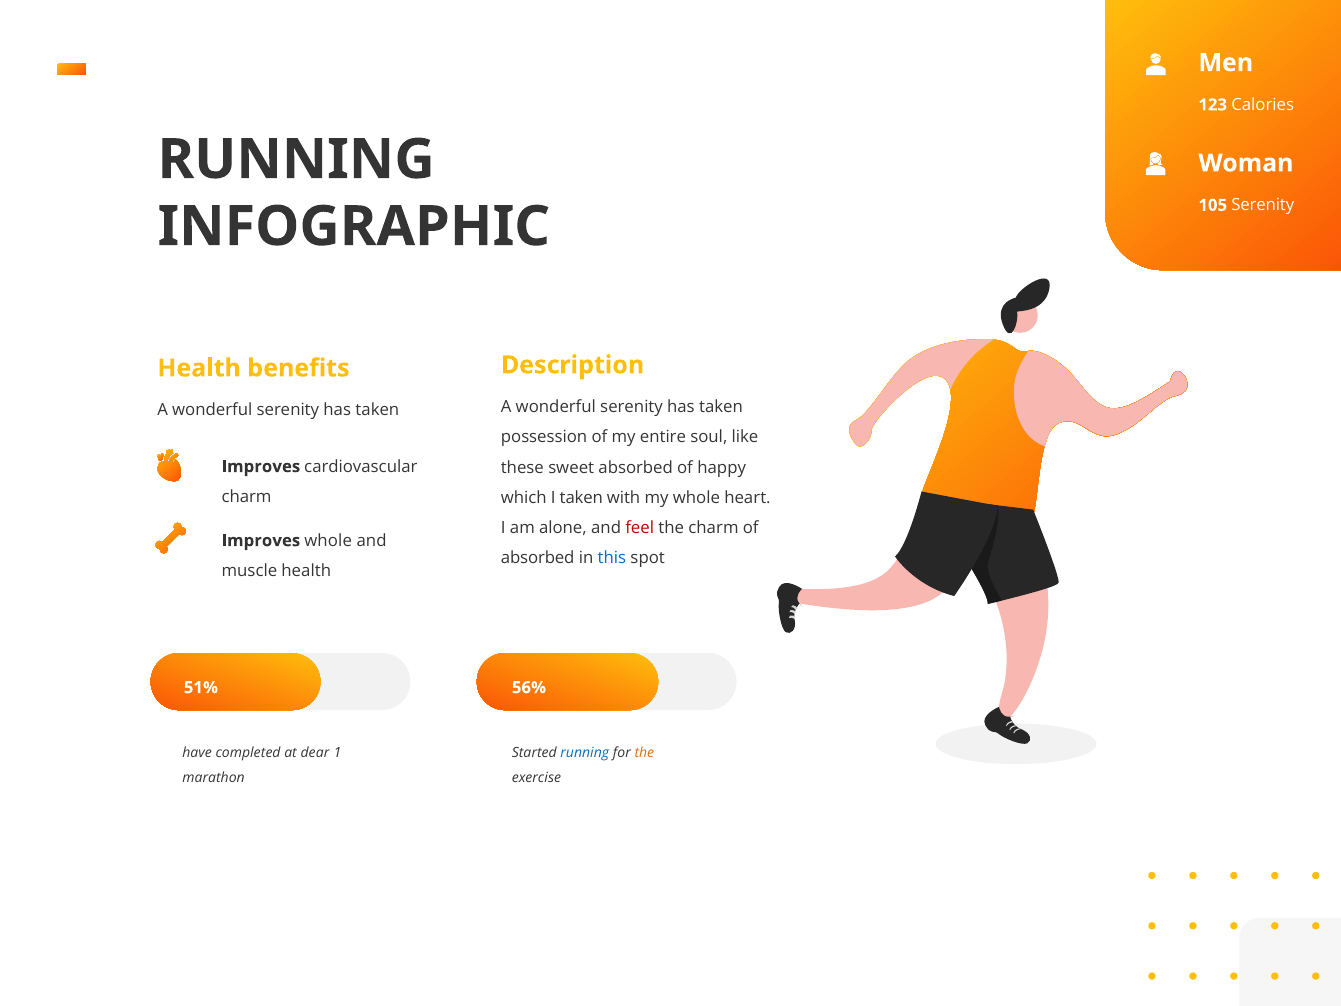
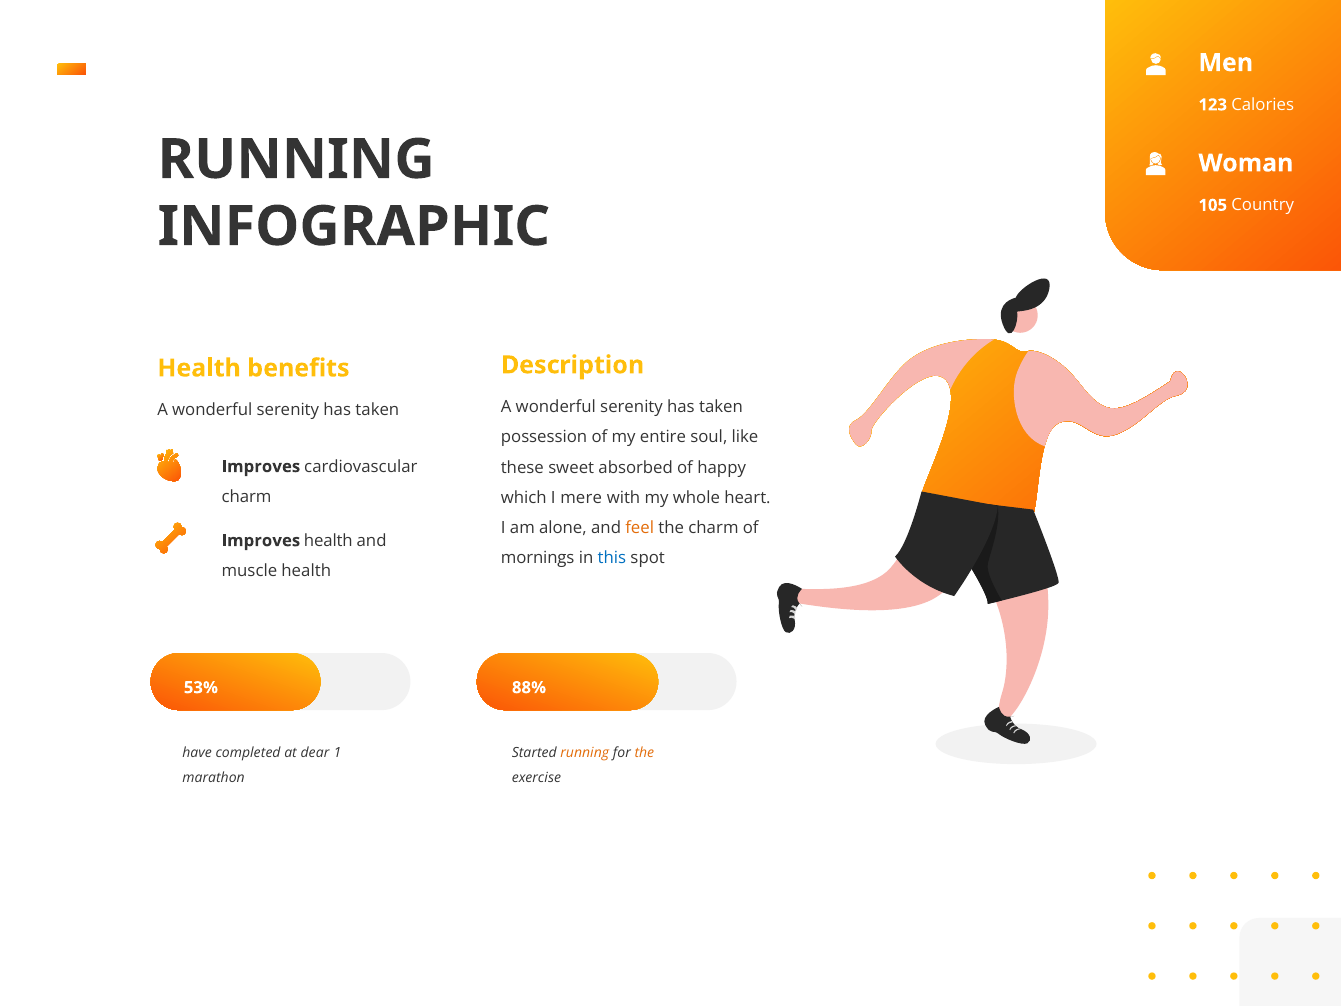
105 Serenity: Serenity -> Country (1263, 205)
I taken: taken -> mere (581, 498)
feel colour: red -> orange (640, 528)
Improves whole: whole -> health (328, 541)
absorbed: absorbed -> mornings (538, 558)
51%: 51% -> 53% (201, 688)
56%: 56% -> 88% (529, 688)
running colour: blue -> orange (585, 753)
